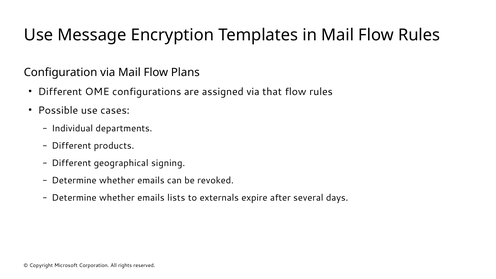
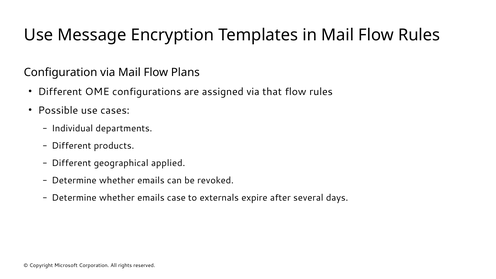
signing: signing -> applied (168, 163)
lists: lists -> case (176, 198)
